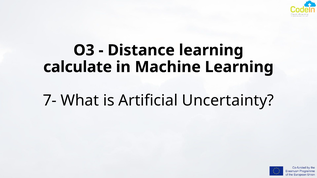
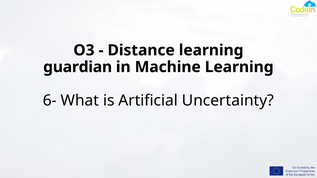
calculate: calculate -> guardian (78, 67)
7-: 7- -> 6- (50, 101)
